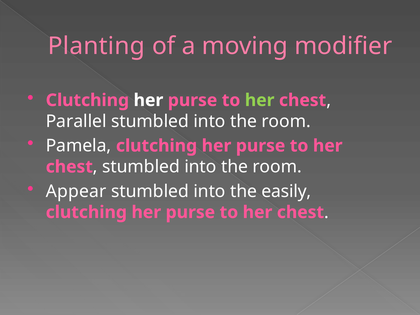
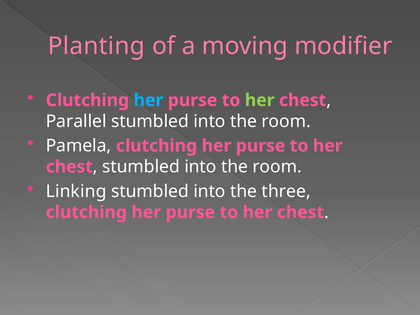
her colour: white -> light blue (148, 100)
Appear: Appear -> Linking (76, 191)
easily: easily -> three (286, 191)
